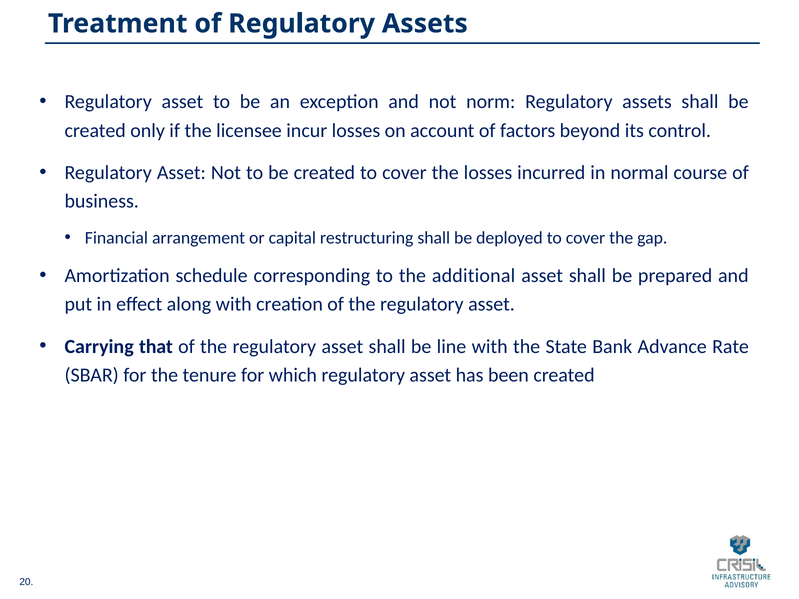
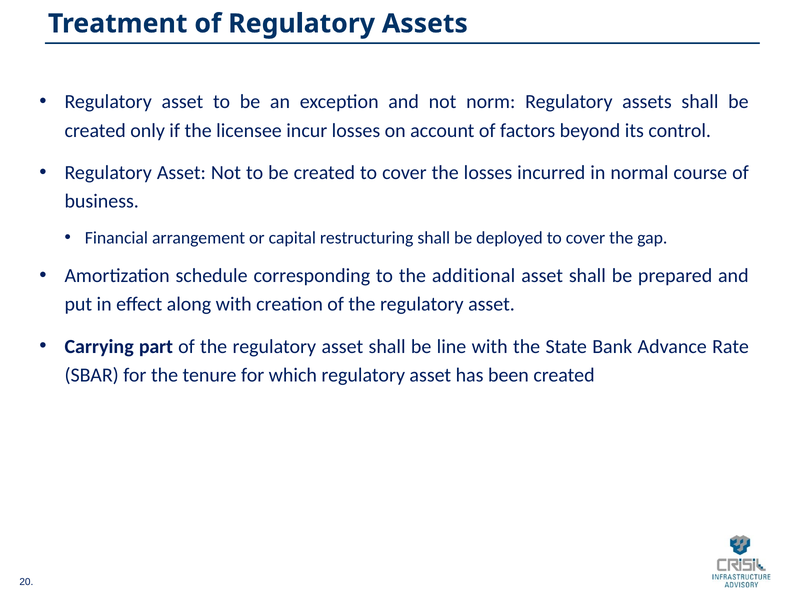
that: that -> part (156, 347)
